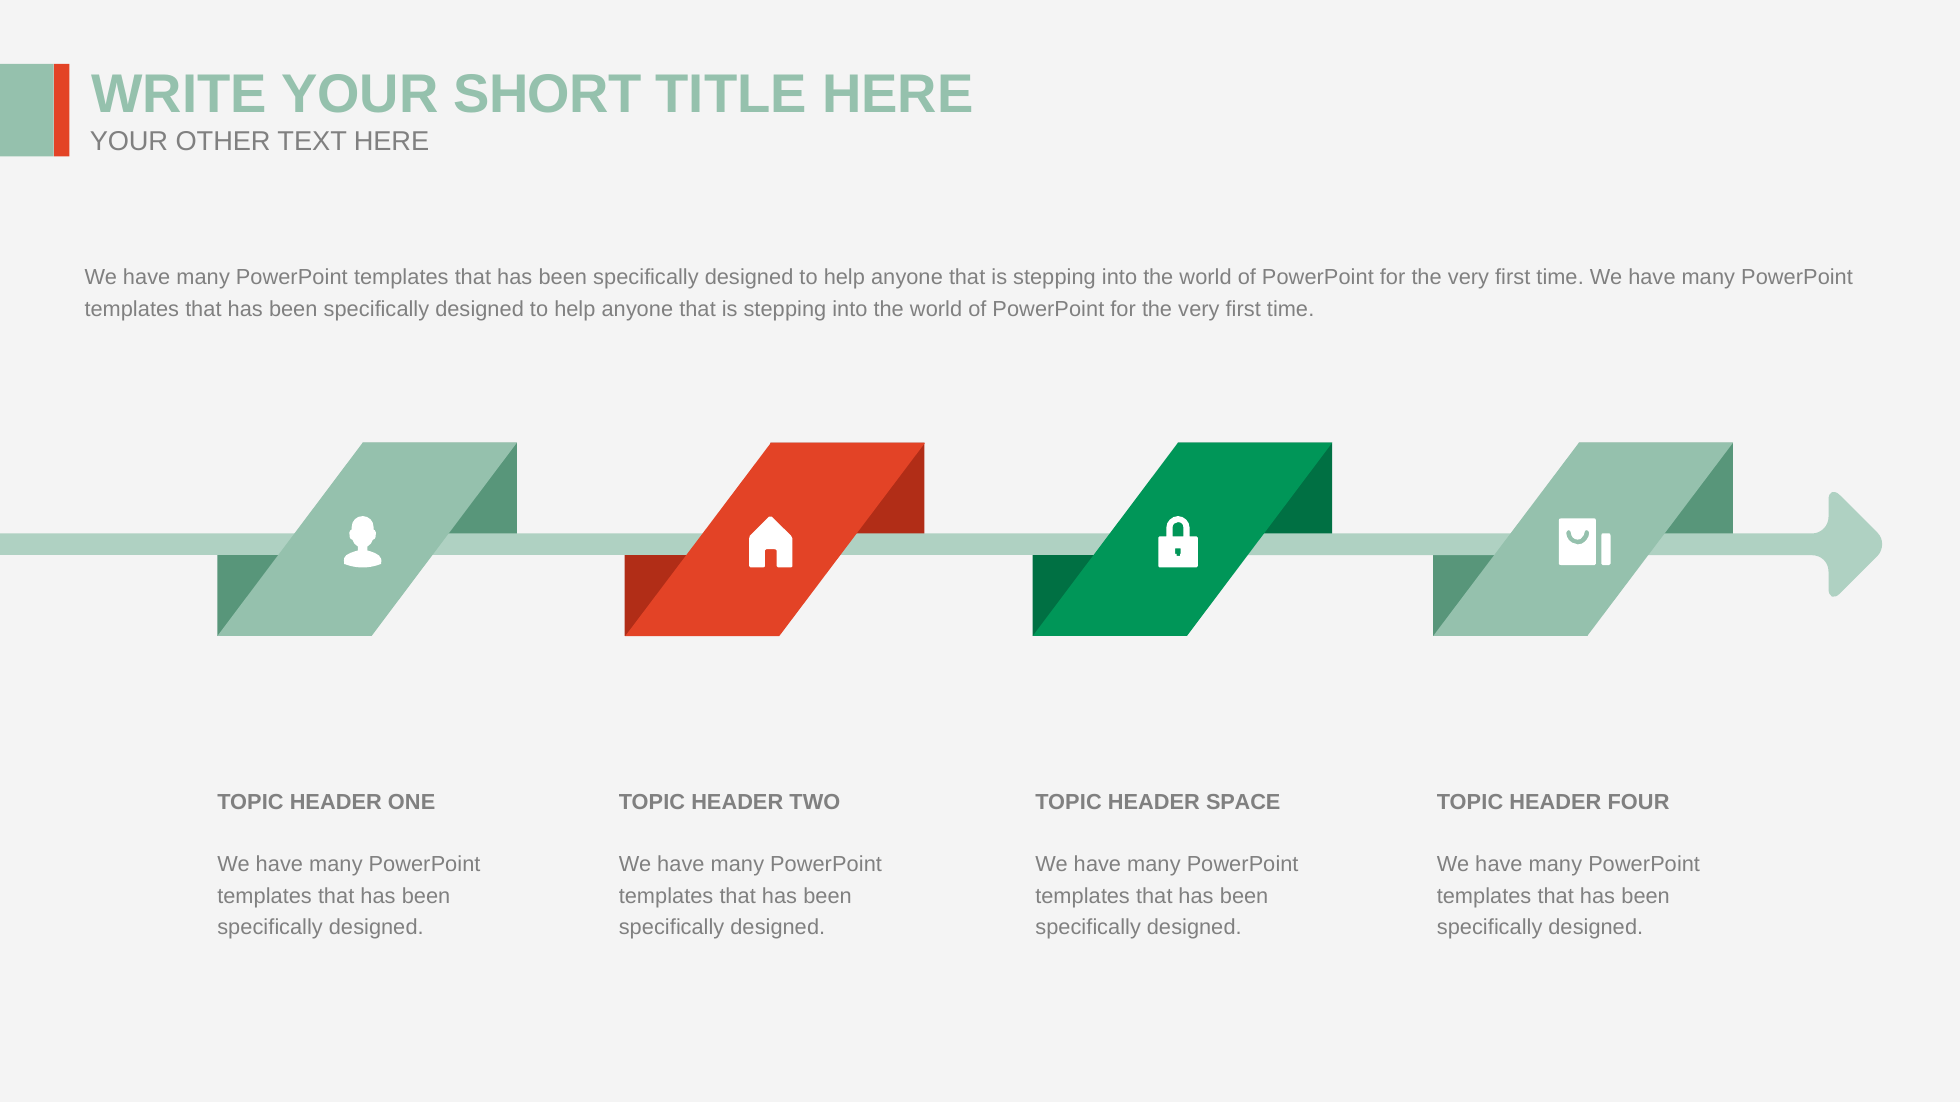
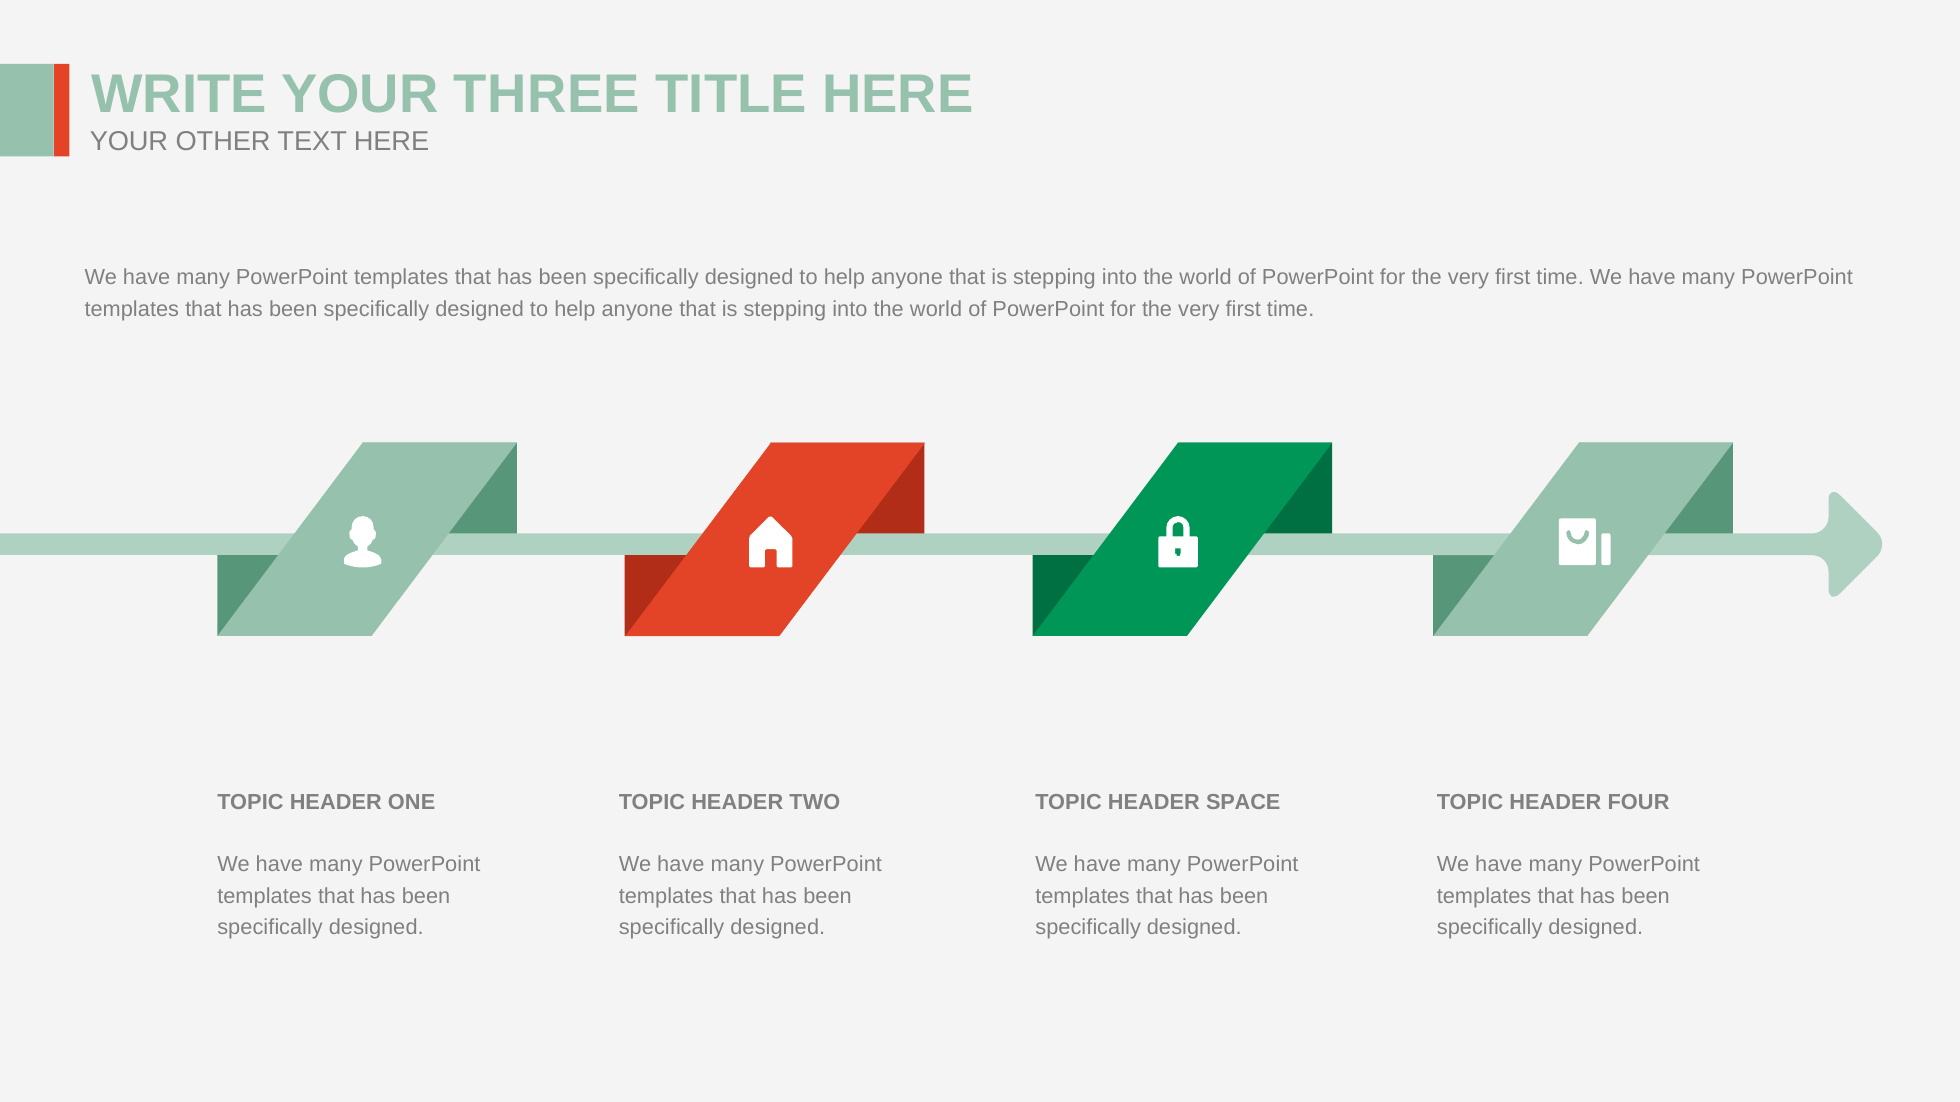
SHORT: SHORT -> THREE (547, 94)
